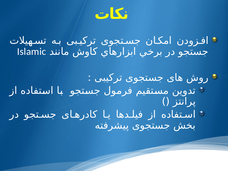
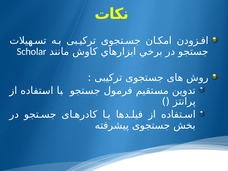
Islamic: Islamic -> Scholar (32, 52)
